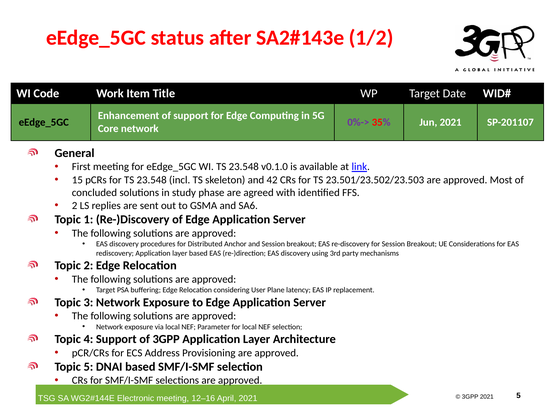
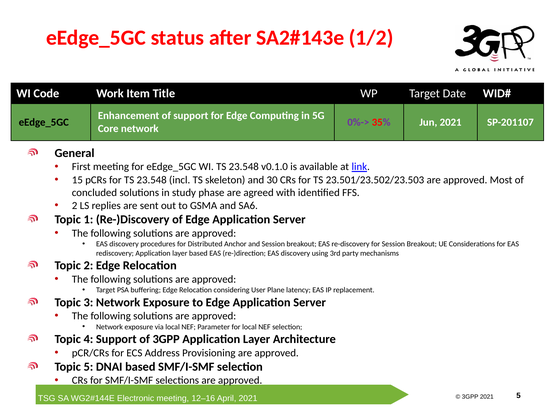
42: 42 -> 30 (272, 180)
